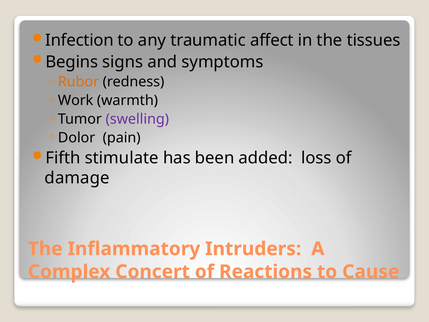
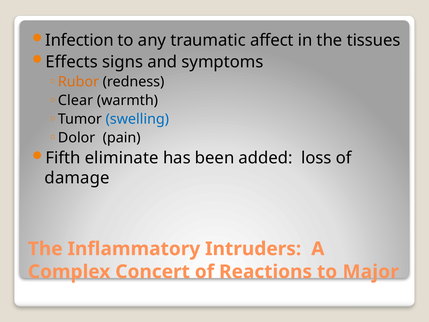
Begins: Begins -> Effects (72, 62)
Work: Work -> Clear (76, 100)
swelling colour: purple -> blue (137, 119)
stimulate: stimulate -> eliminate (122, 158)
Cause: Cause -> Major (371, 272)
